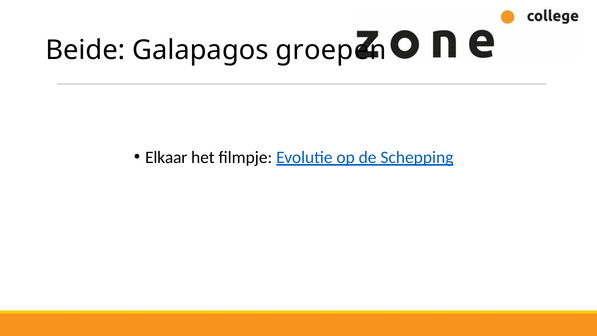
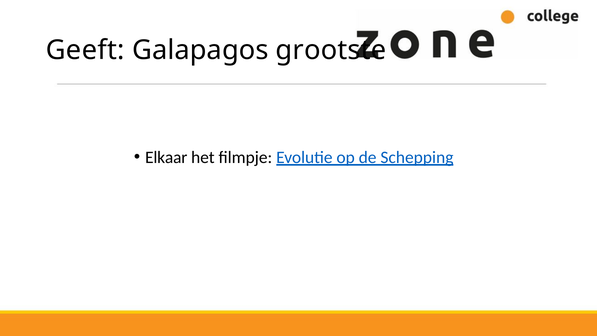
Beide: Beide -> Geeft (85, 50)
groepen: groepen -> grootste (331, 50)
